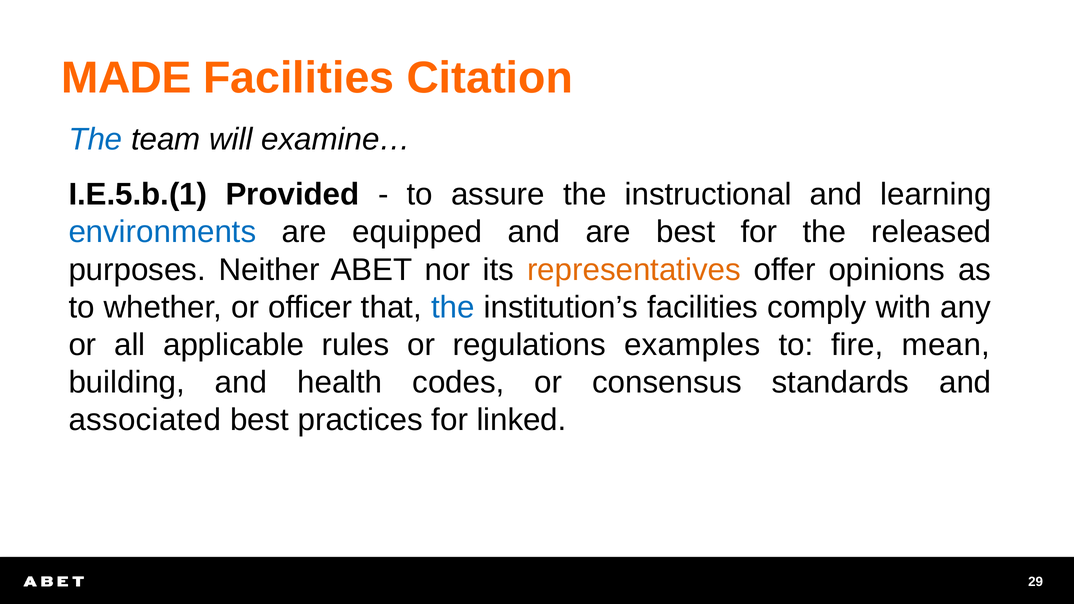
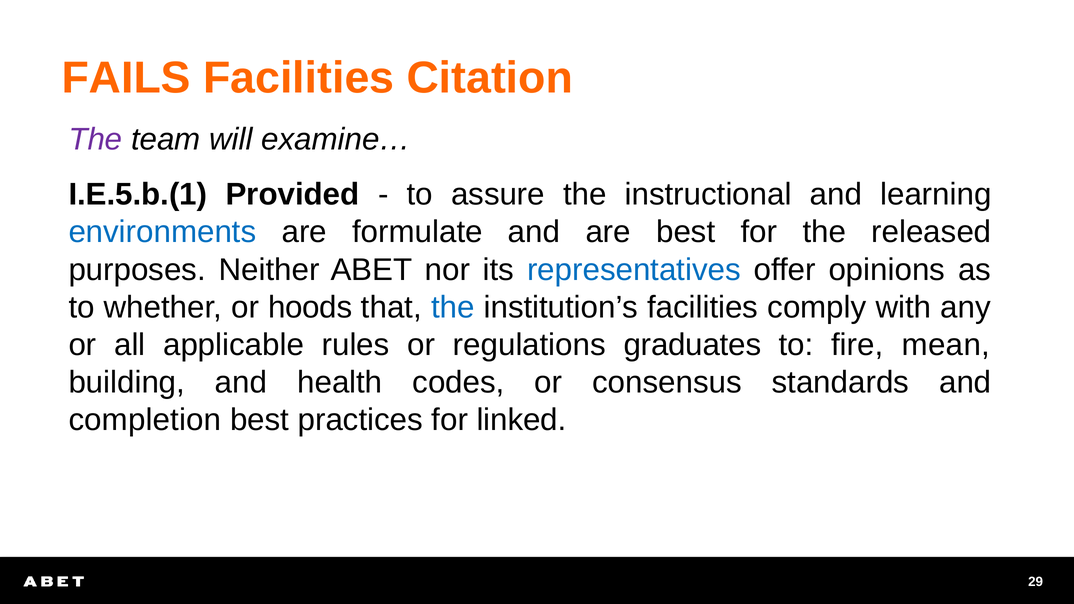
MADE: MADE -> FAILS (126, 78)
The colour: blue -> purple (95, 139)
equipped: equipped -> formulate (417, 232)
representatives colour: orange -> blue (634, 270)
officer: officer -> hoods (310, 307)
examples: examples -> graduates (692, 345)
associated: associated -> completion (145, 420)
